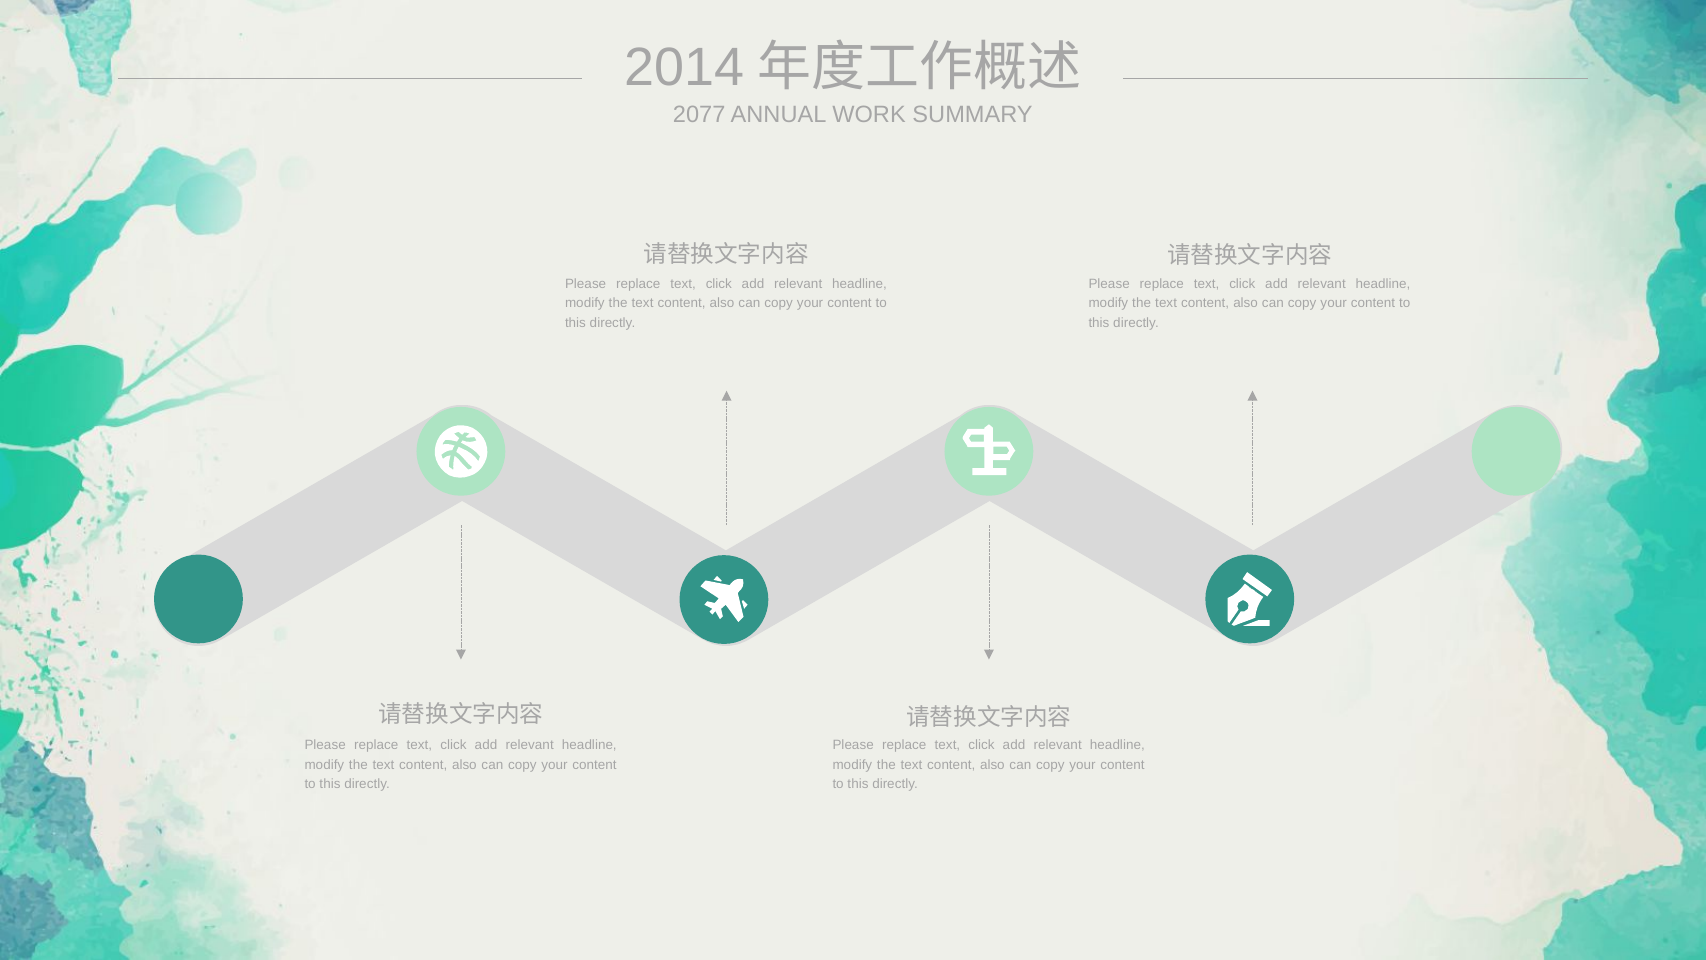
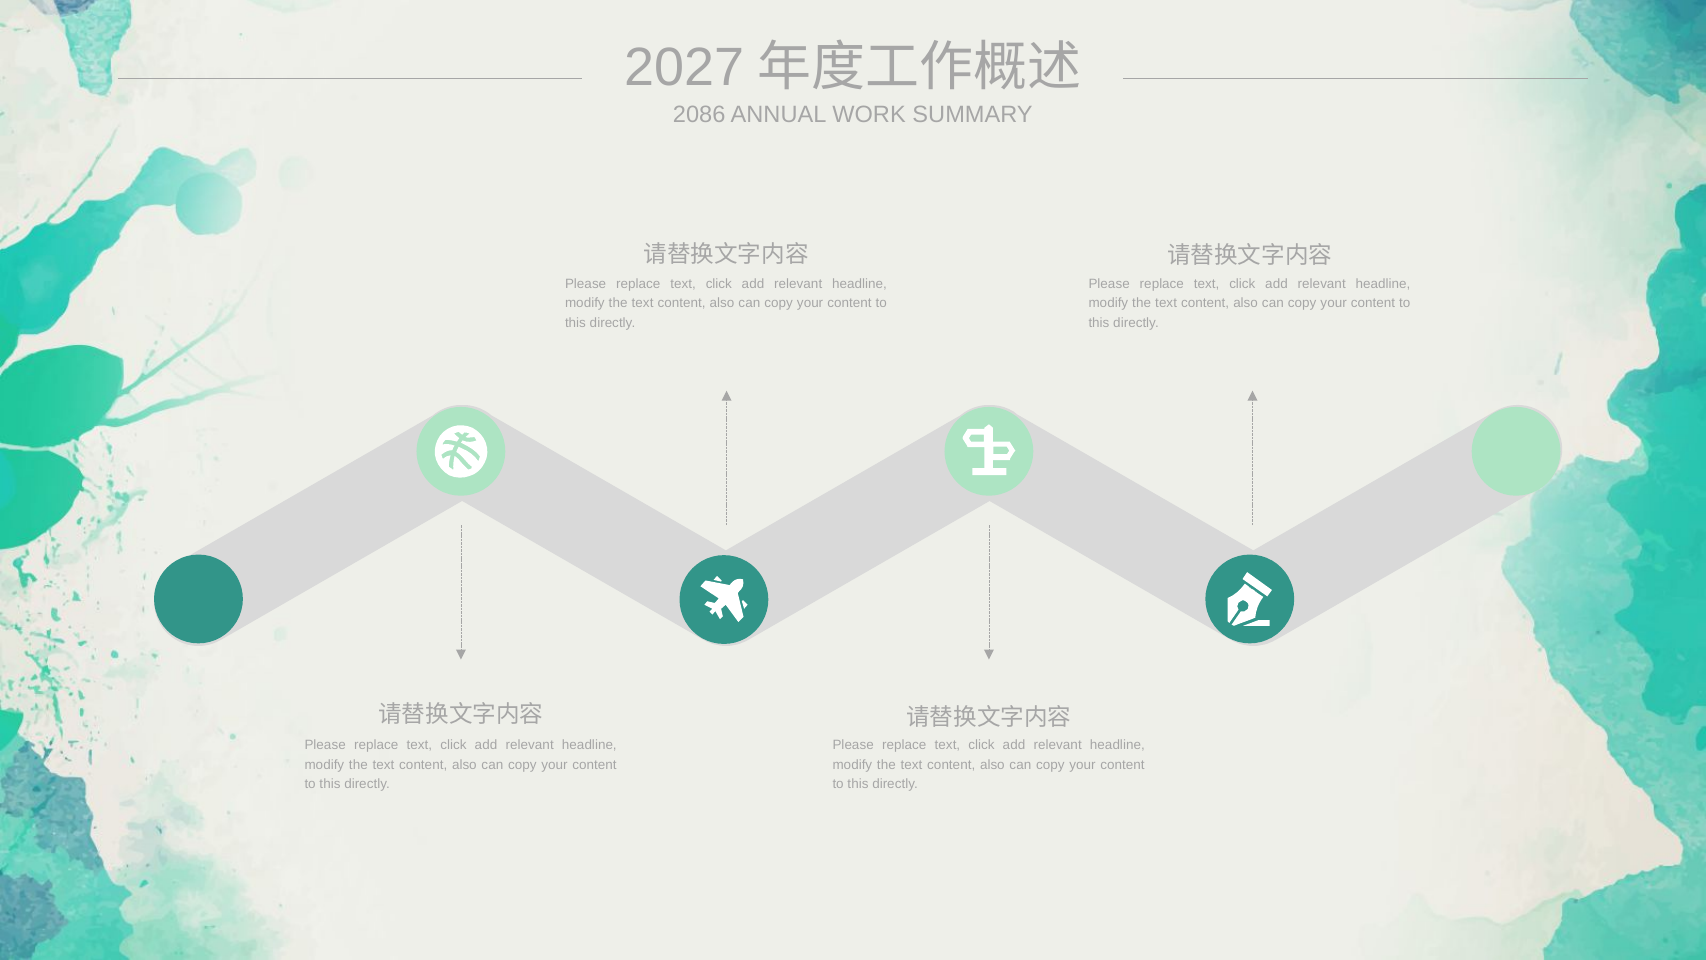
2014: 2014 -> 2027 (685, 67)
2077: 2077 -> 2086 (699, 114)
